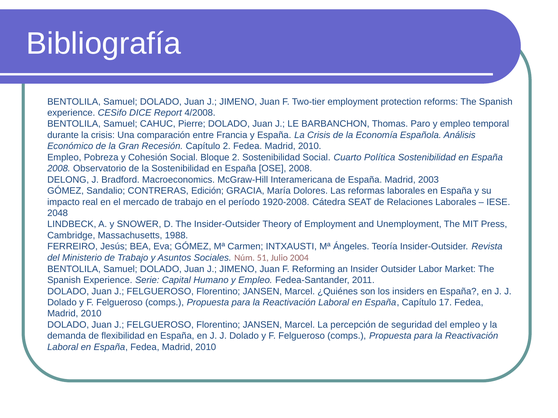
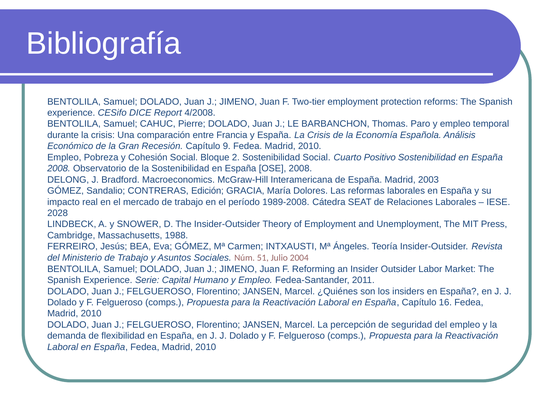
Capítulo 2: 2 -> 9 (227, 146)
Política: Política -> Positivo (380, 158)
1920-2008: 1920-2008 -> 1989-2008 (286, 202)
2048: 2048 -> 2028 (58, 213)
17: 17 -> 16 (445, 303)
